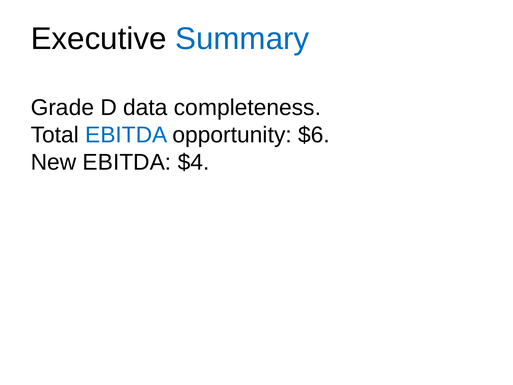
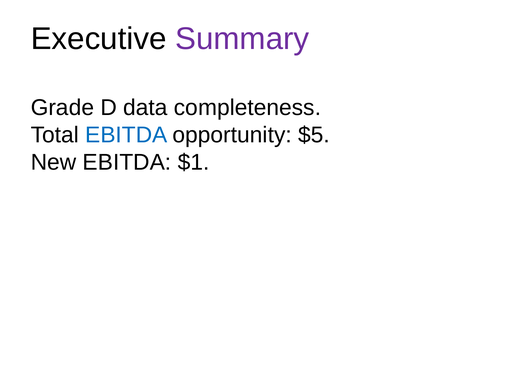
Summary colour: blue -> purple (242, 39)
$6: $6 -> $5 (314, 135)
$4: $4 -> $1 (194, 162)
